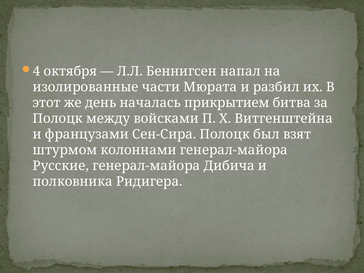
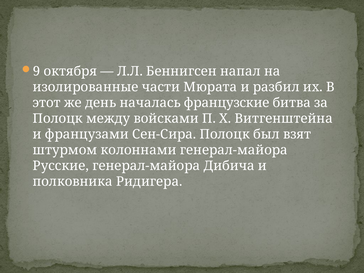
4: 4 -> 9 (37, 71)
прикрытием: прикрытием -> французские (227, 103)
